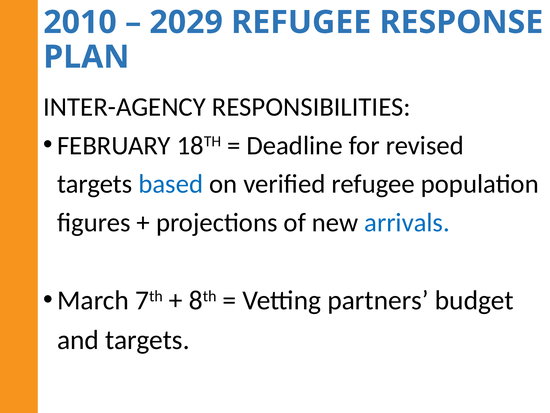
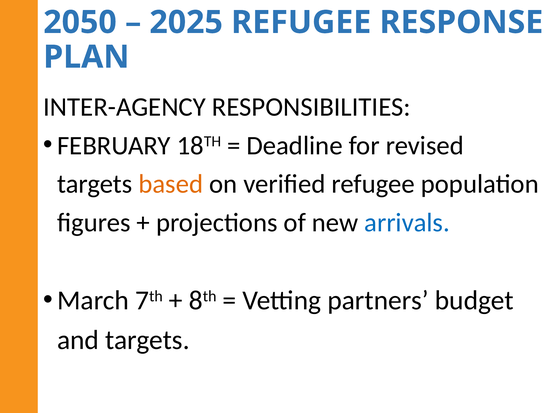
2010: 2010 -> 2050 (80, 22)
2029: 2029 -> 2025 (186, 22)
based colour: blue -> orange (171, 184)
